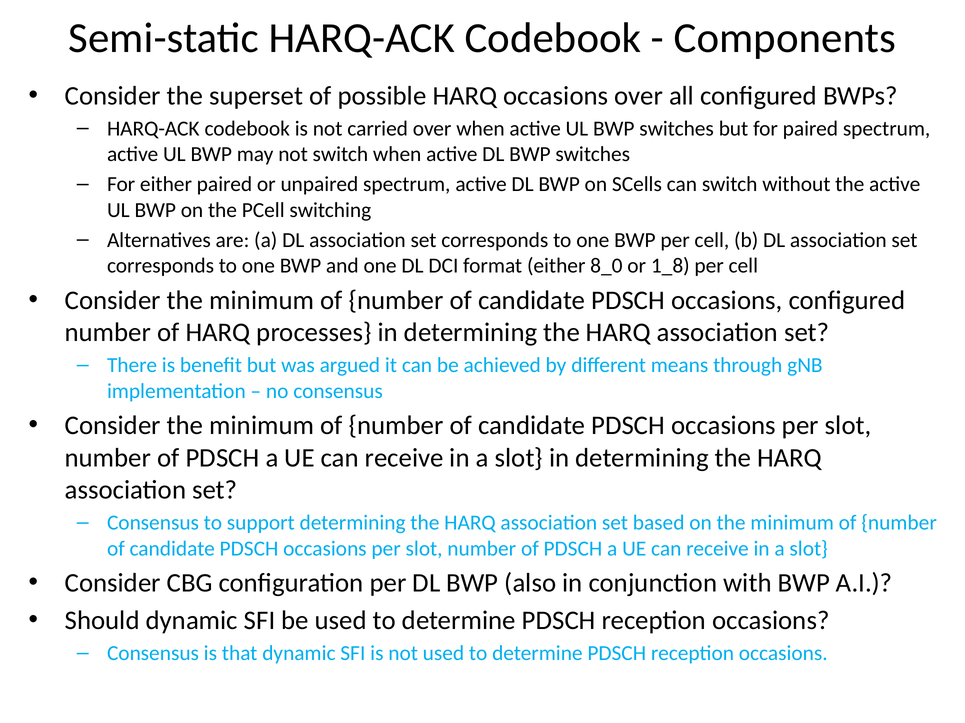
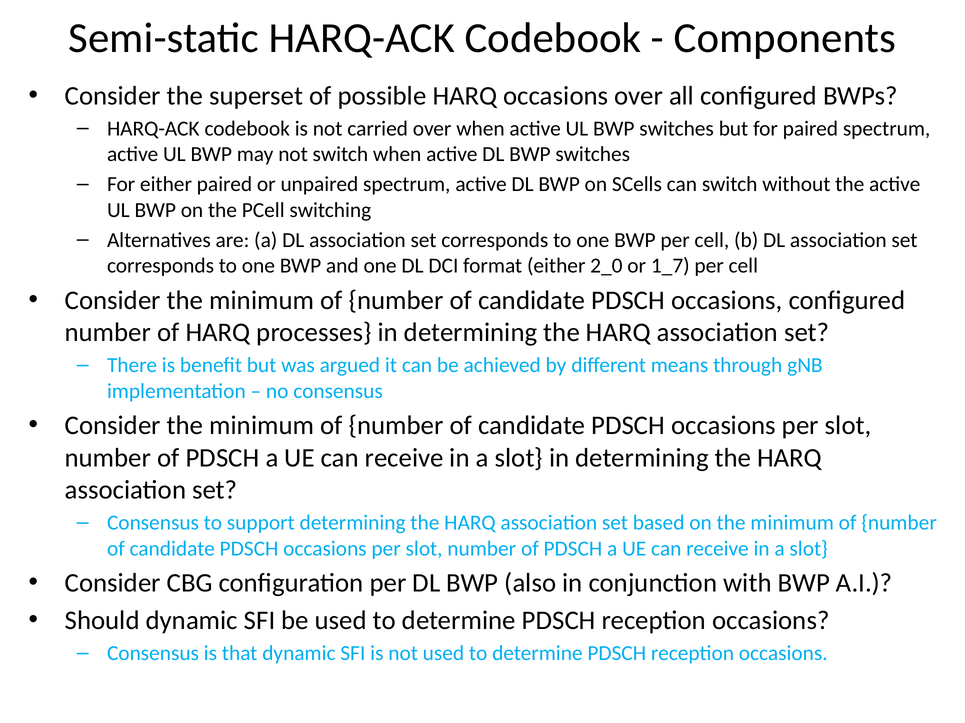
8_0: 8_0 -> 2_0 (606, 266)
1_8: 1_8 -> 1_7 (670, 266)
